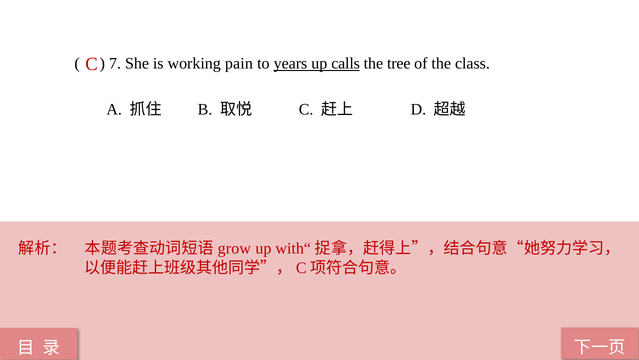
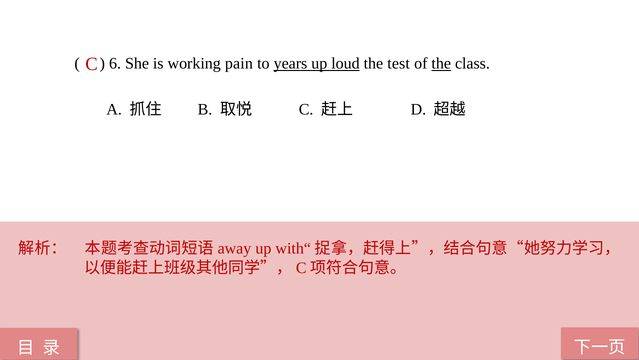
7: 7 -> 6 (115, 63)
calls: calls -> loud (345, 63)
tree: tree -> test (399, 63)
the underline: none -> present (441, 63)
grow: grow -> away (234, 248)
